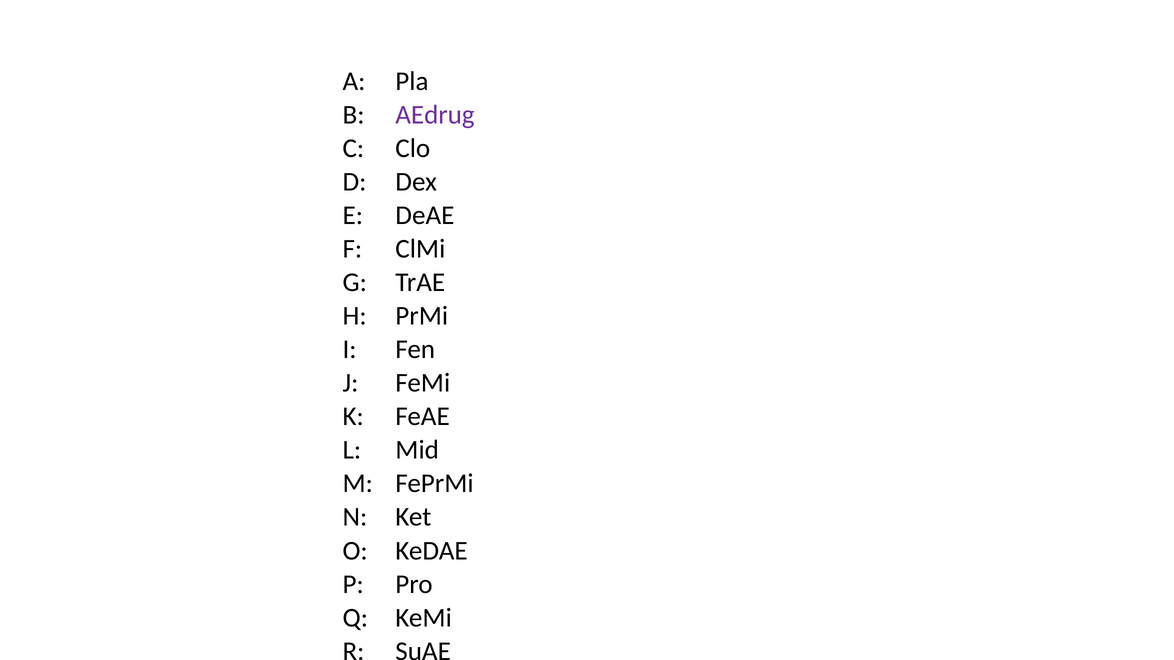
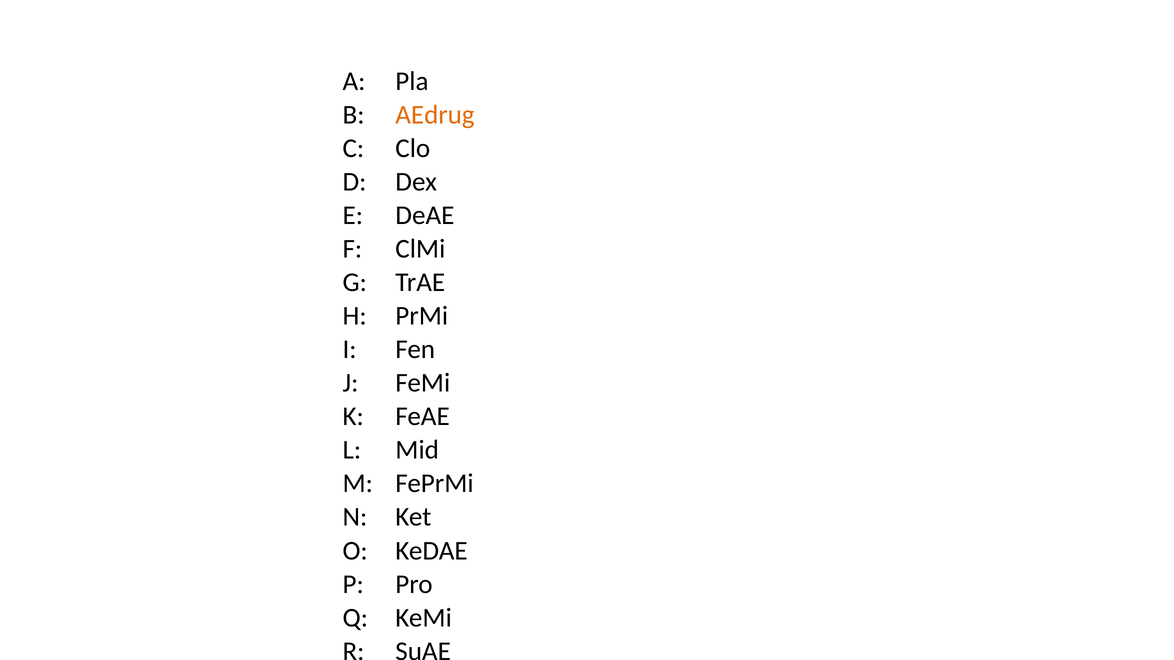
AEdrug colour: purple -> orange (435, 115)
